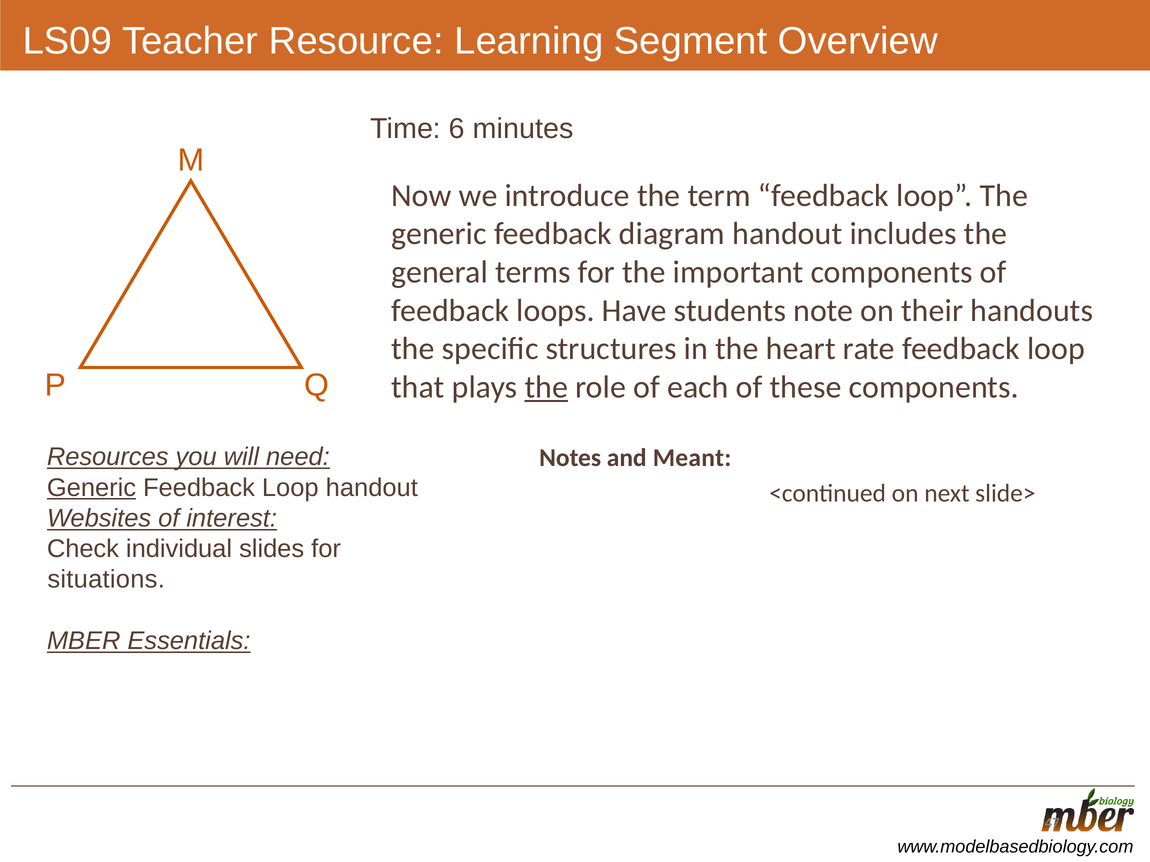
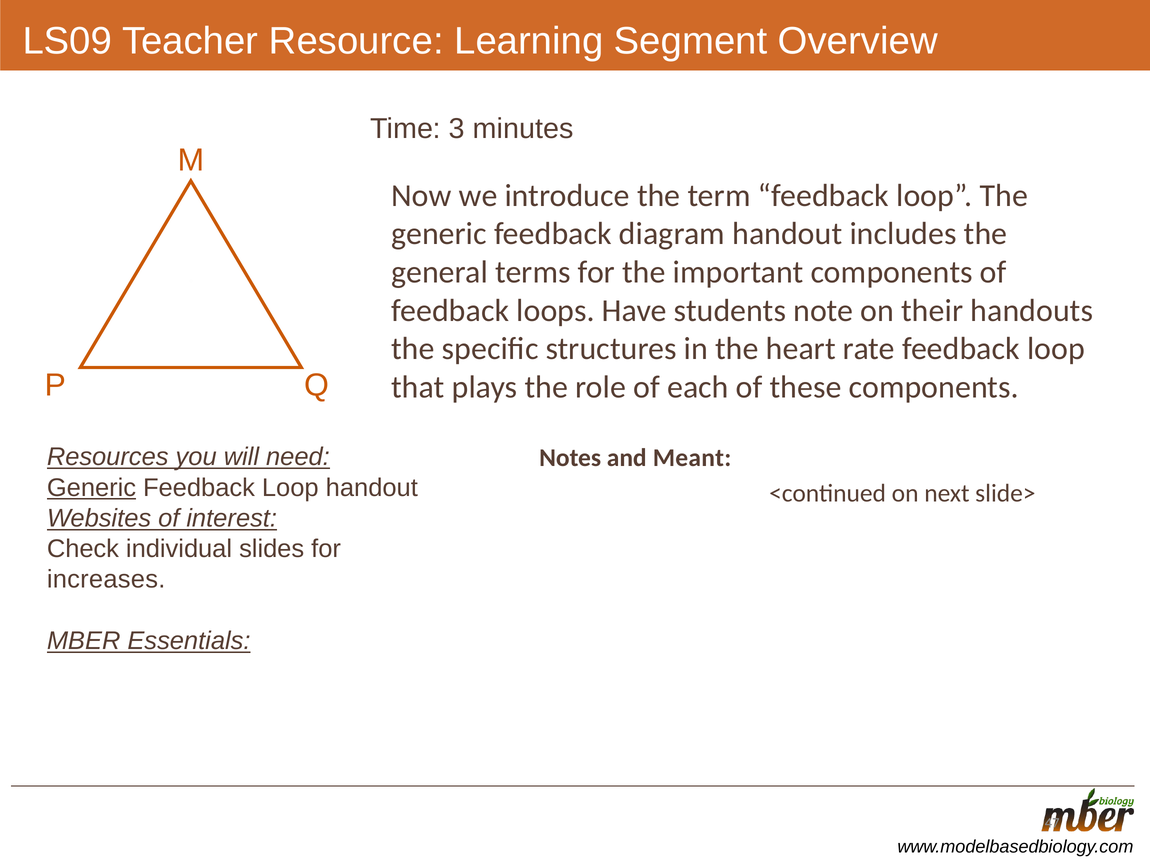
6: 6 -> 3 (457, 129)
the underline: present -> none (546, 387)
situations: situations -> increases (106, 580)
